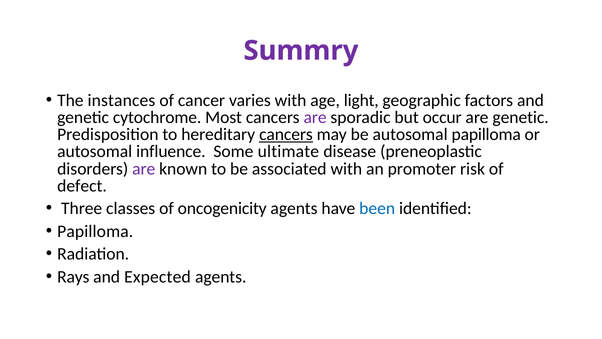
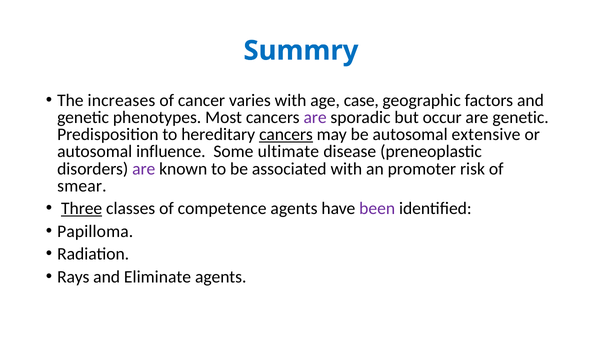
Summry colour: purple -> blue (301, 51)
instances: instances -> increases (121, 100)
light: light -> case (361, 100)
cytochrome: cytochrome -> phenotypes (157, 117)
autosomal papilloma: papilloma -> extensive (486, 134)
defect: defect -> smear (82, 186)
Three underline: none -> present (82, 208)
oncogenicity: oncogenicity -> competence (222, 208)
been colour: blue -> purple (377, 208)
Expected: Expected -> Eliminate (158, 277)
